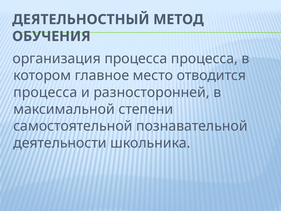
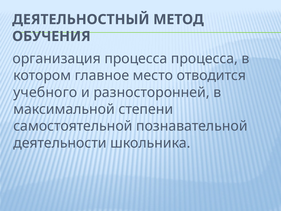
процесса: процесса -> учебного (45, 92)
